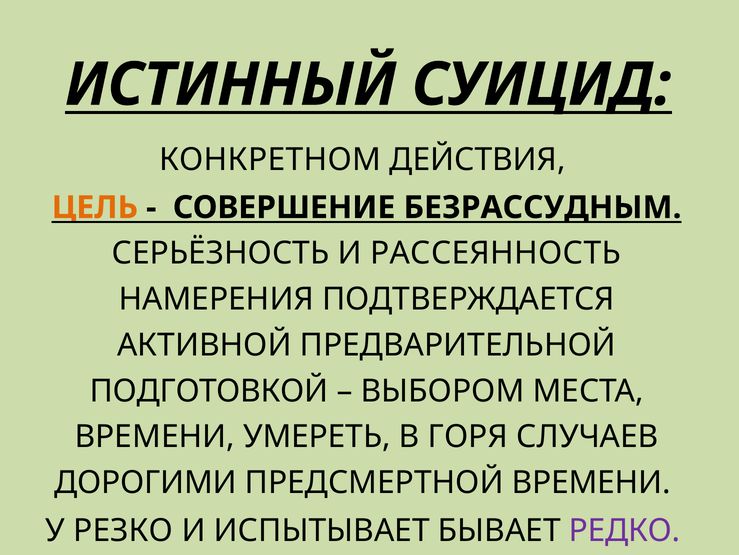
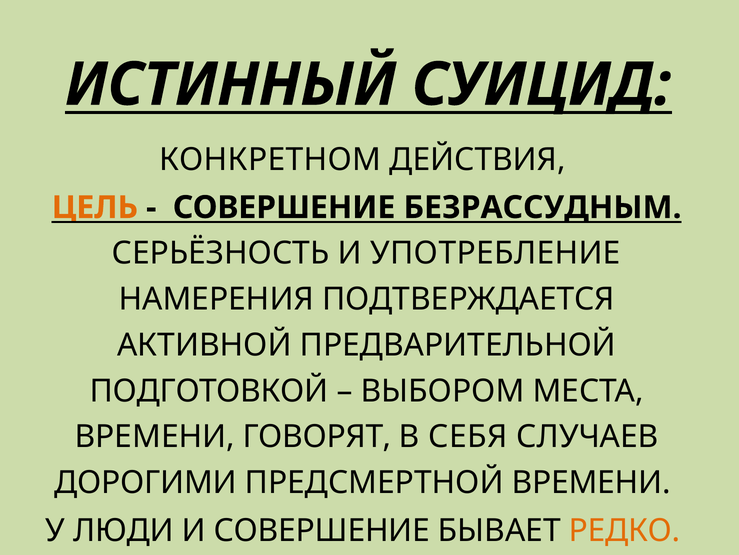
РАССЕЯННОСТЬ: РАССЕЯННОСТЬ -> УПОТРЕБЛЕНИЕ (496, 253)
УМЕРЕТЬ: УМЕРЕТЬ -> ГОВОРЯТ (317, 436)
ГОРЯ: ГОРЯ -> СЕБЯ (468, 436)
РЕЗКО: РЕЗКО -> ЛЮДИ (123, 530)
И ИСПЫТЫВАЕТ: ИСПЫТЫВАЕТ -> СОВЕРШЕНИЕ (322, 530)
РЕДКО colour: purple -> orange (625, 530)
